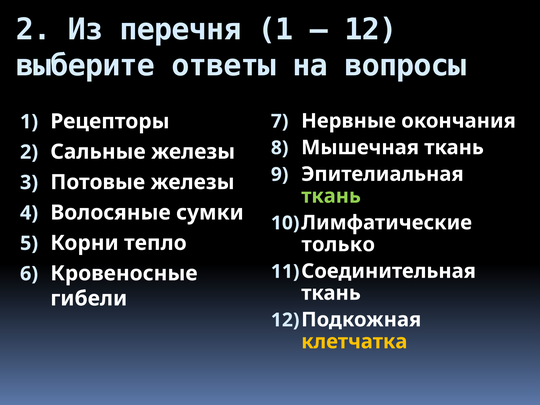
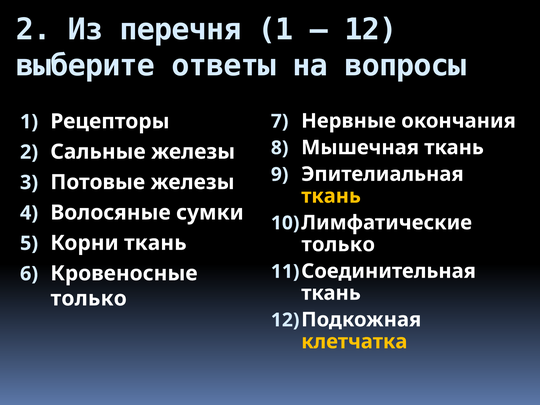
ткань colour: light green -> yellow (331, 196)
Корни тепло: тепло -> ткань (155, 243)
гибели: гибели -> только (89, 299)
